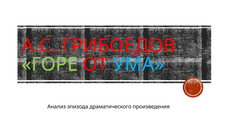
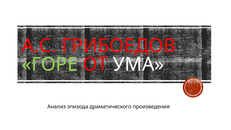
УМА colour: light blue -> white (138, 64)
